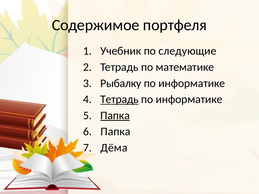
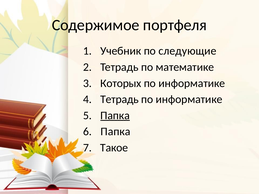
Рыбалку: Рыбалку -> Которых (121, 83)
Тетрадь underline: present -> none (119, 99)
Дёма: Дёма -> Такое (114, 148)
